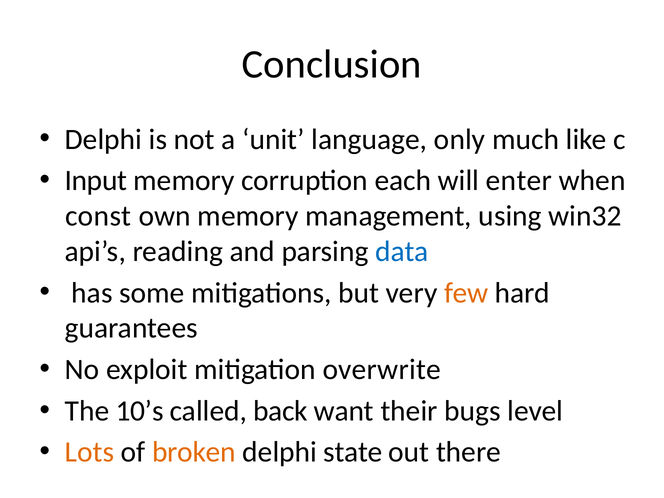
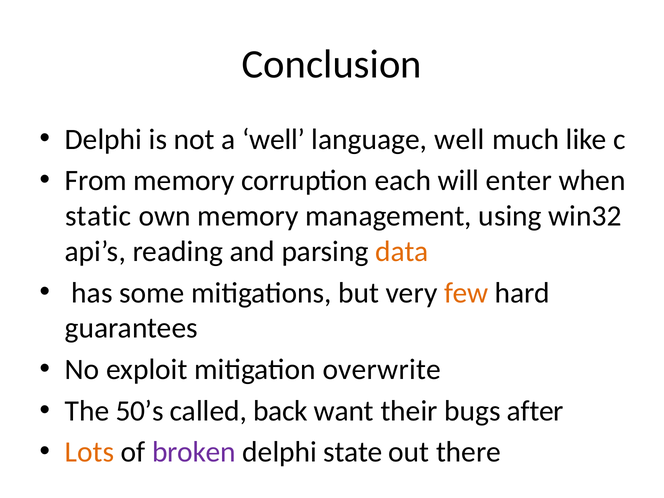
a unit: unit -> well (274, 139)
language only: only -> well (459, 139)
Input: Input -> From (96, 181)
const: const -> static (98, 216)
data colour: blue -> orange (402, 251)
10’s: 10’s -> 50’s (140, 411)
level: level -> after (535, 411)
broken colour: orange -> purple (194, 452)
